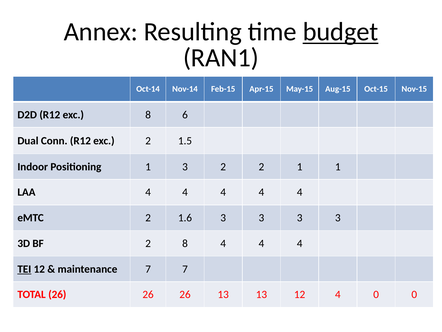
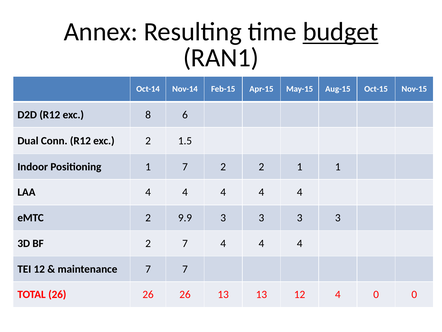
1 3: 3 -> 7 (185, 166)
1.6: 1.6 -> 9.9 (185, 218)
2 8: 8 -> 7 (185, 243)
TEI underline: present -> none (24, 269)
